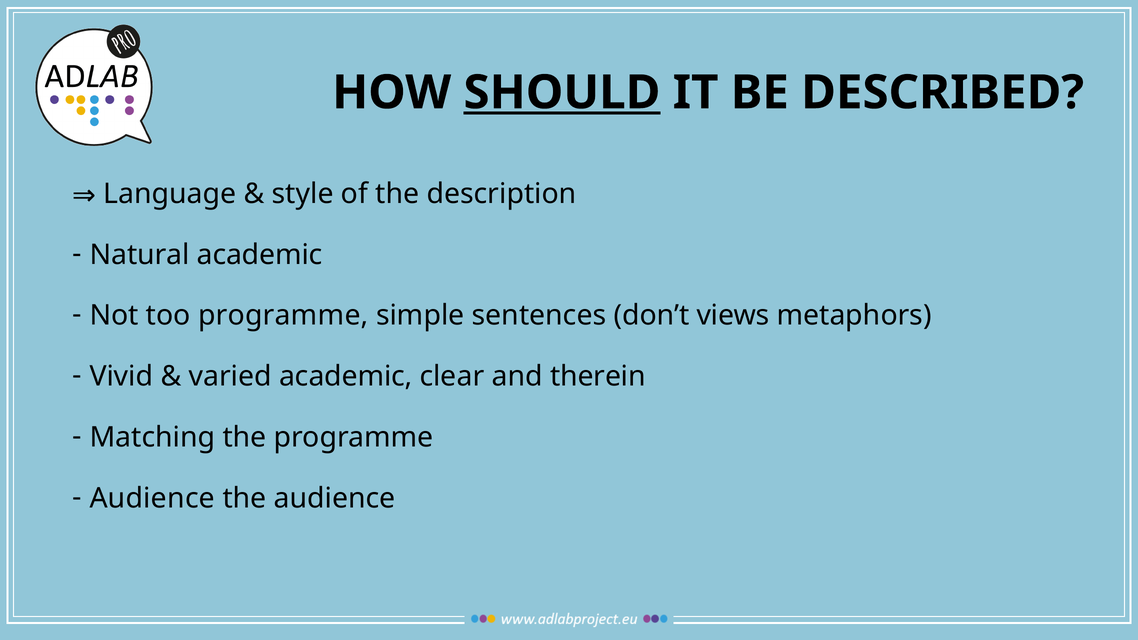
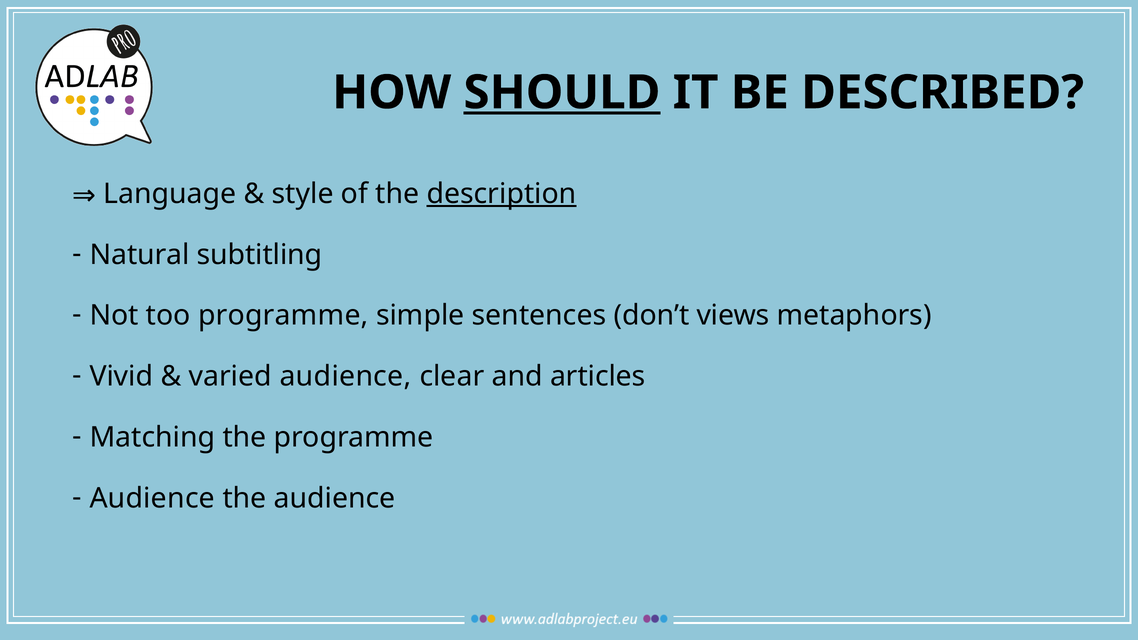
description underline: none -> present (502, 194)
Natural academic: academic -> subtitling (260, 255)
varied academic: academic -> audience (346, 377)
therein: therein -> articles (598, 377)
